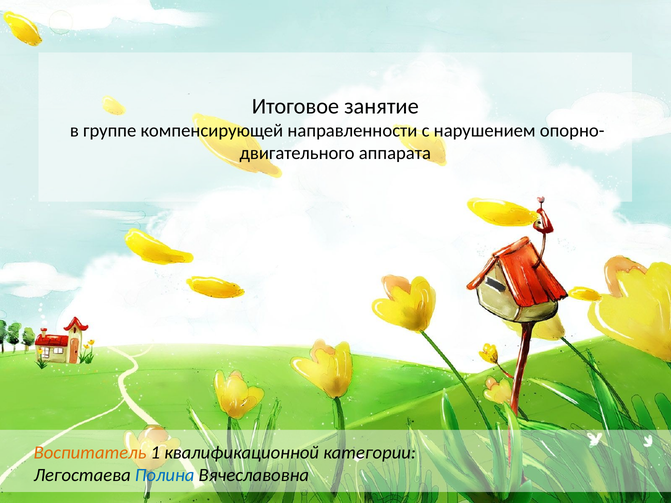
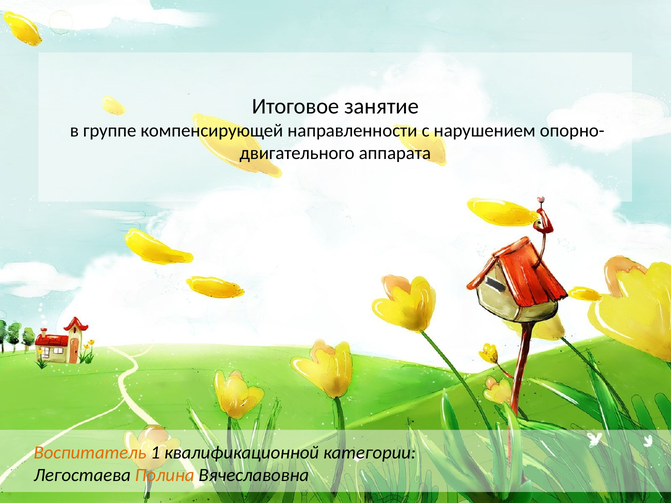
Полина colour: blue -> orange (165, 475)
